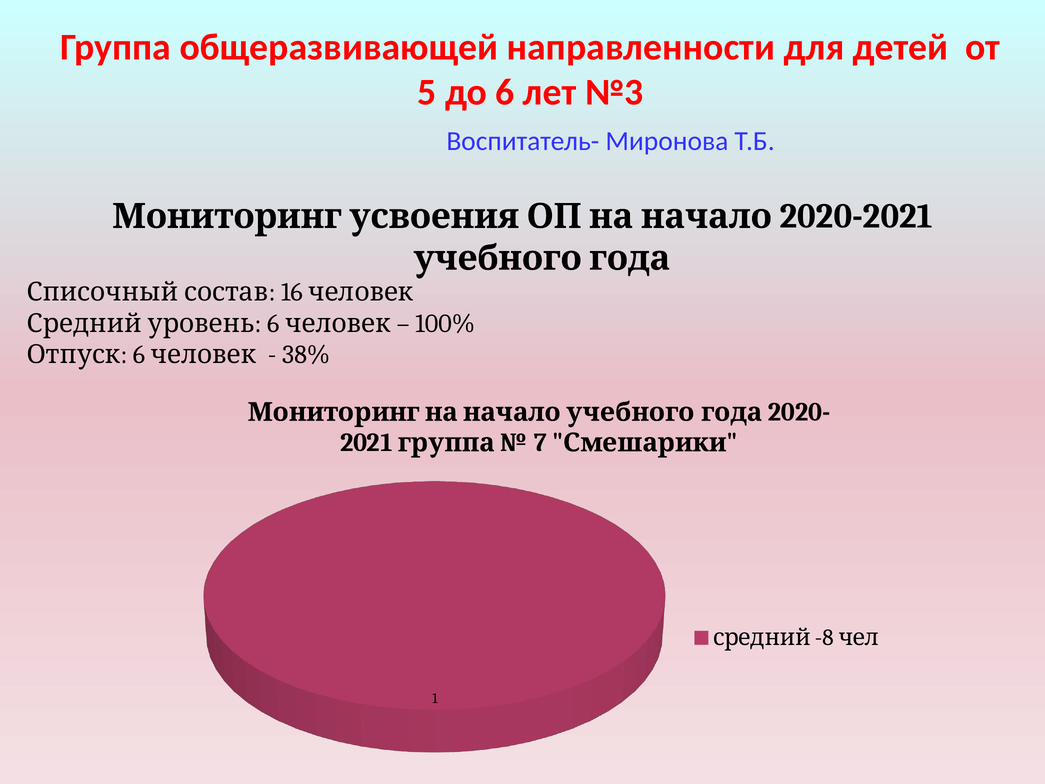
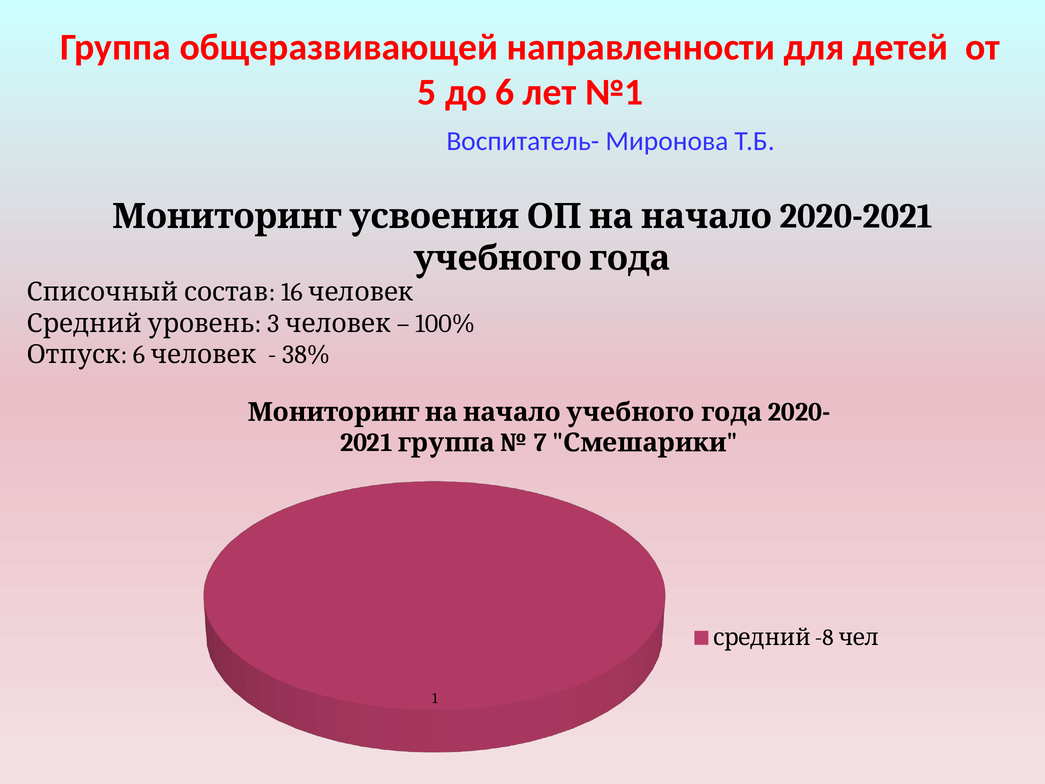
№3: №3 -> №1 (614, 92)
6: 6 -> 3 (273, 323)
